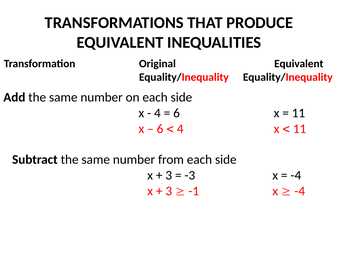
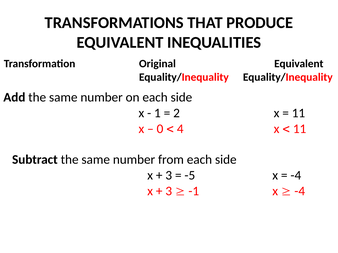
4: 4 -> 1 (157, 113)
6: 6 -> 2 (177, 113)
6: 6 -> 0 (160, 129)
-3: -3 -> -5 (190, 176)
